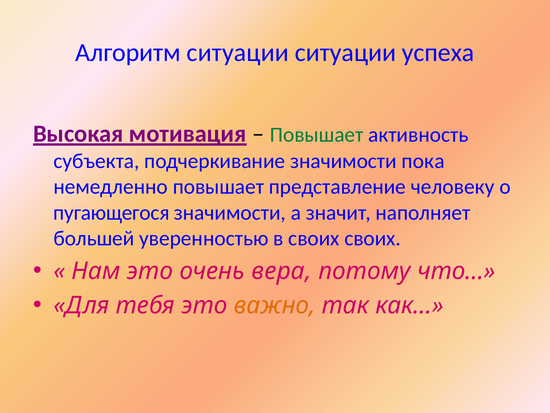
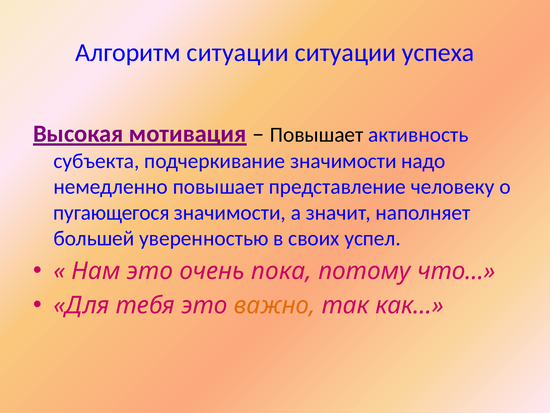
Повышает colour: green -> black (317, 135)
пока: пока -> надо (423, 161)
своих своих: своих -> успел (373, 238)
вера: вера -> пока (281, 271)
